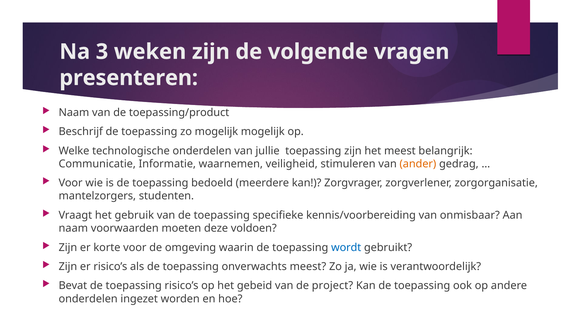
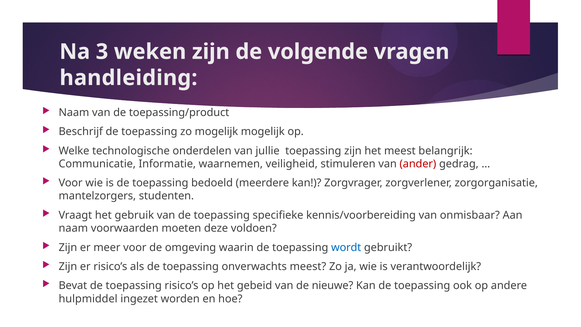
presenteren: presenteren -> handleiding (129, 78)
ander colour: orange -> red (418, 164)
korte: korte -> meer (107, 247)
project: project -> nieuwe (333, 286)
onderdelen: onderdelen -> hulpmiddel (88, 299)
